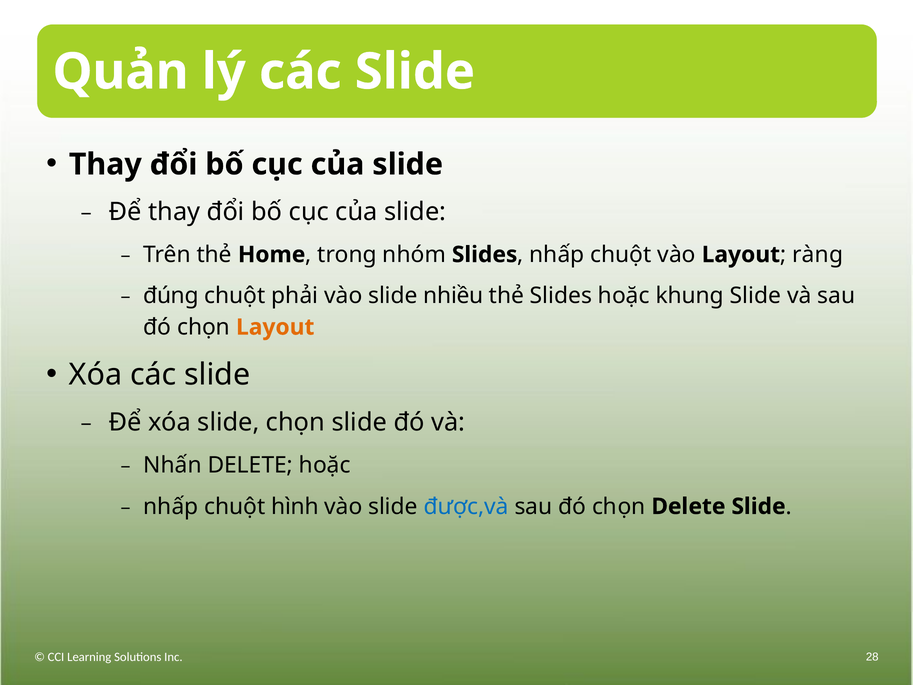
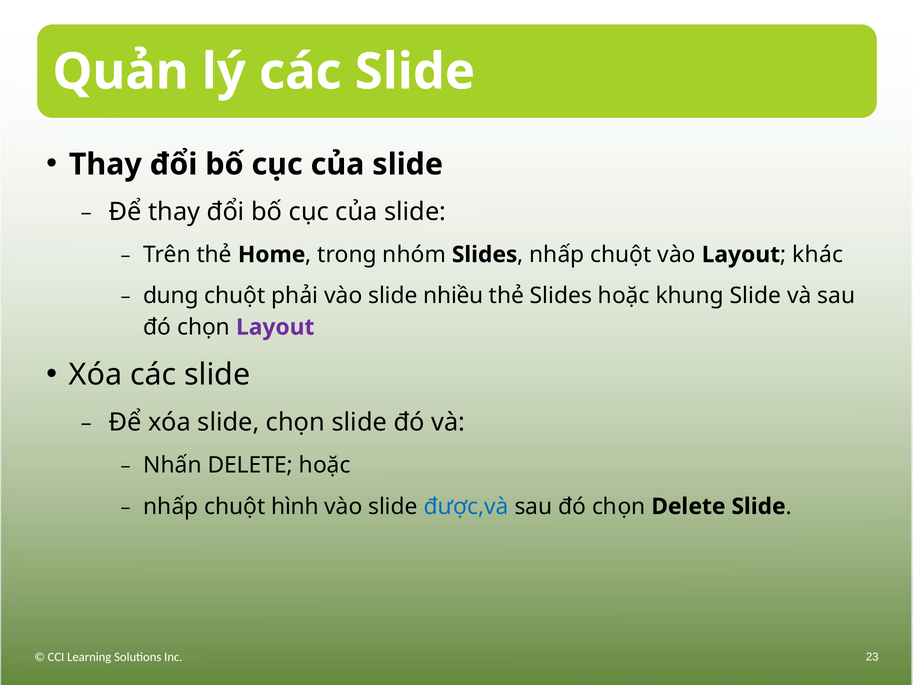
ràng: ràng -> khác (818, 255)
đúng: đúng -> dung (171, 296)
Layout colour: orange -> purple (275, 327)
28: 28 -> 23 (872, 657)
